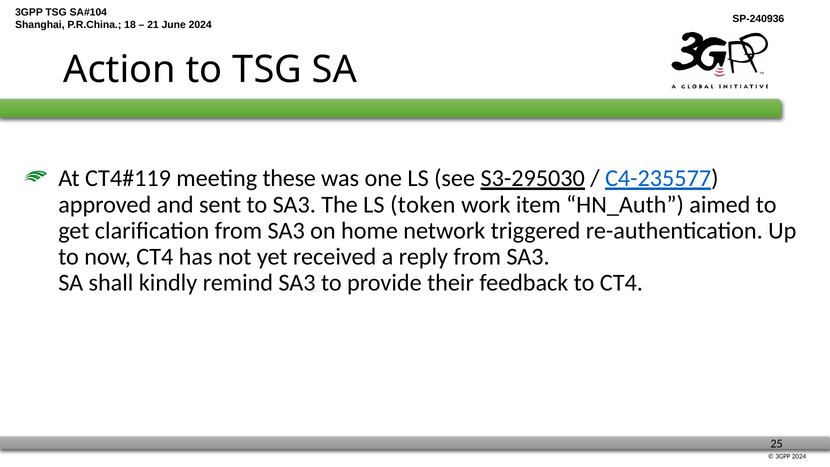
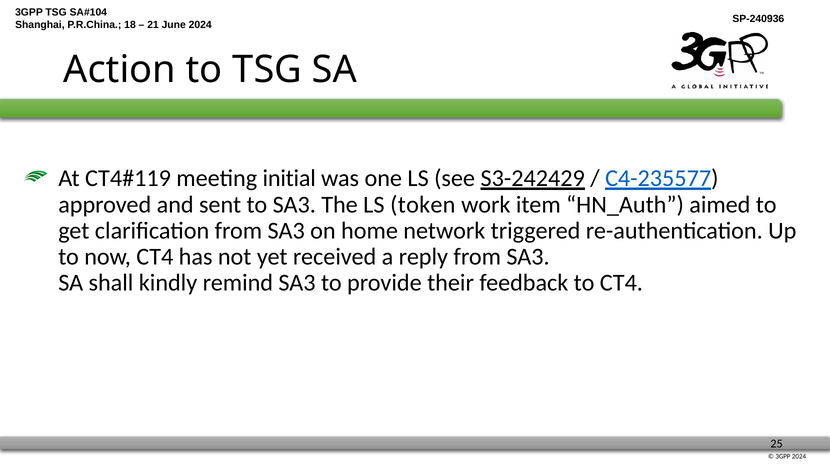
these: these -> initial (289, 178)
S3-295030: S3-295030 -> S3-242429 (533, 178)
